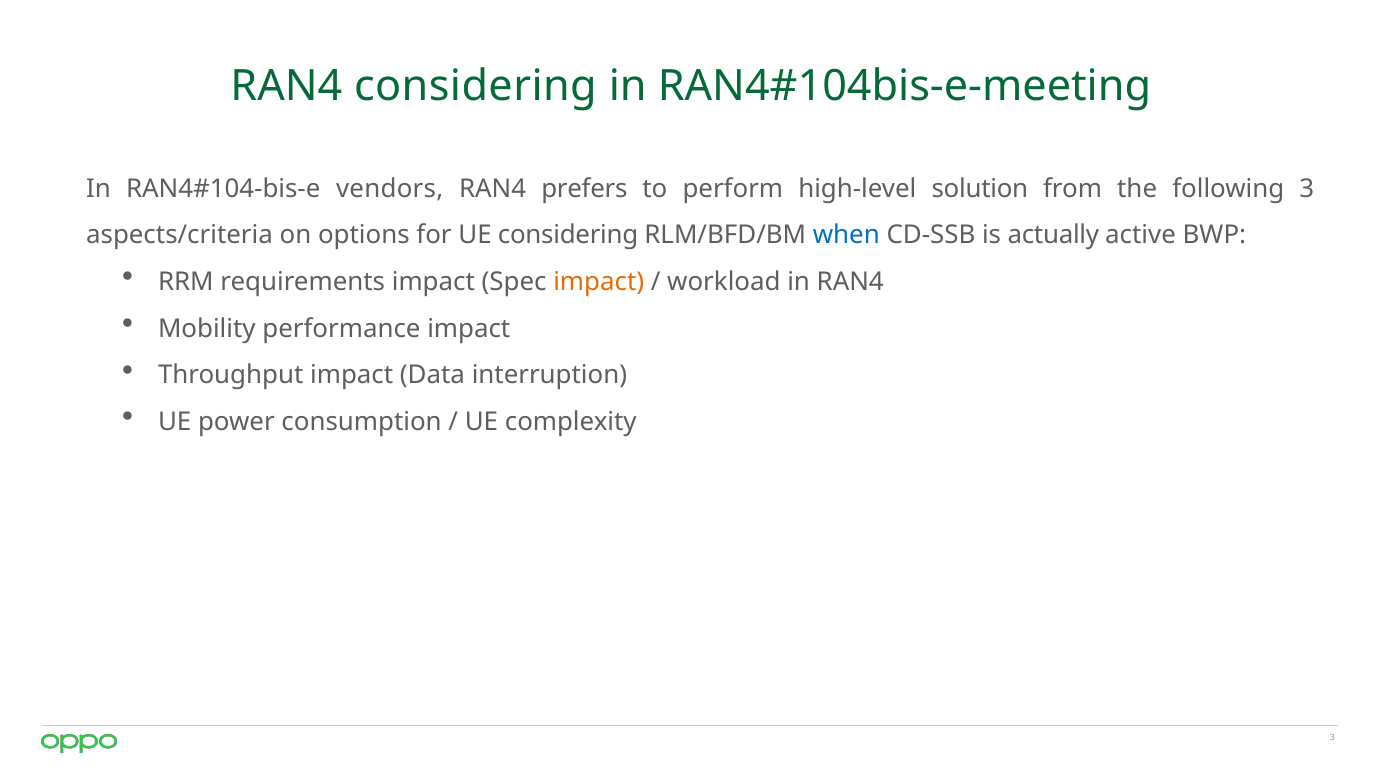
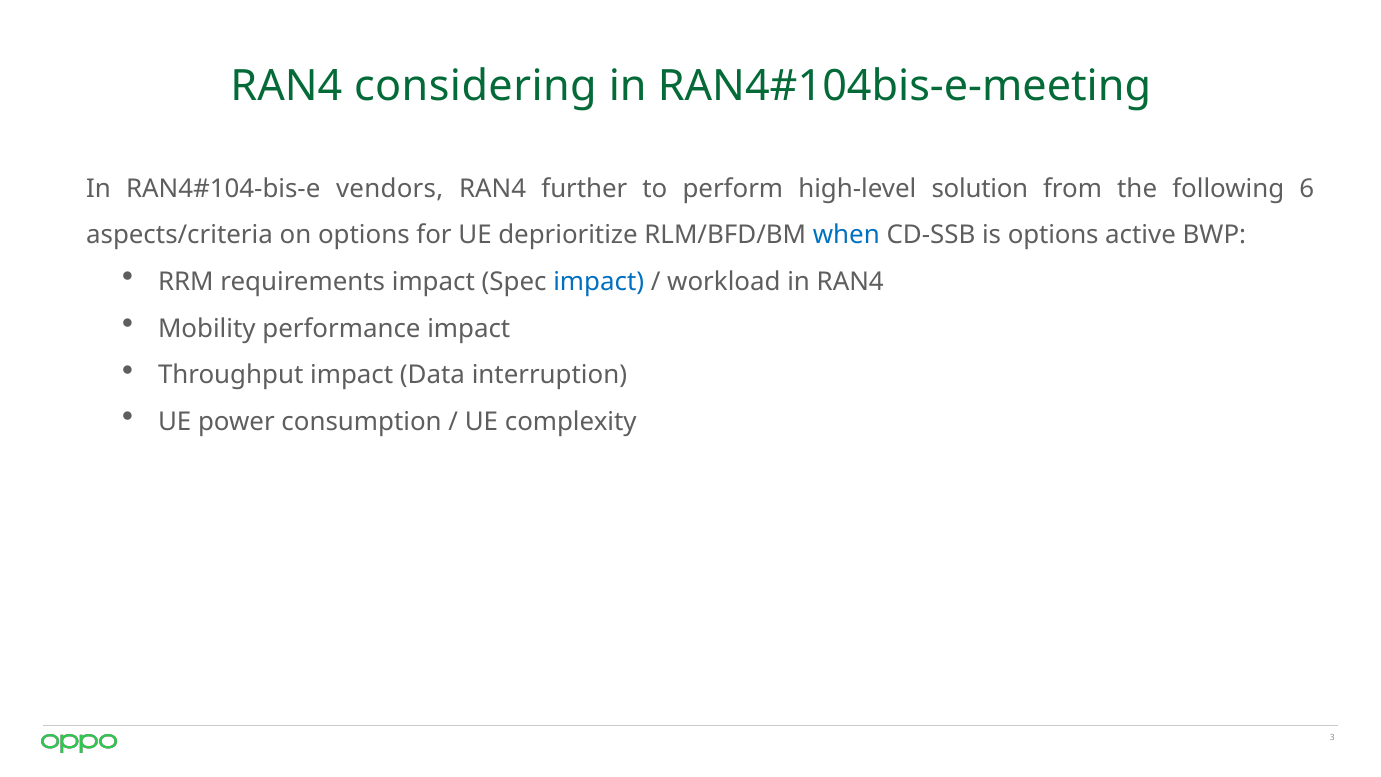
prefers: prefers -> further (584, 189)
following 3: 3 -> 6 (1307, 189)
UE considering: considering -> deprioritize (568, 235)
is actually: actually -> options (1053, 235)
impact colour: orange -> blue (599, 282)
